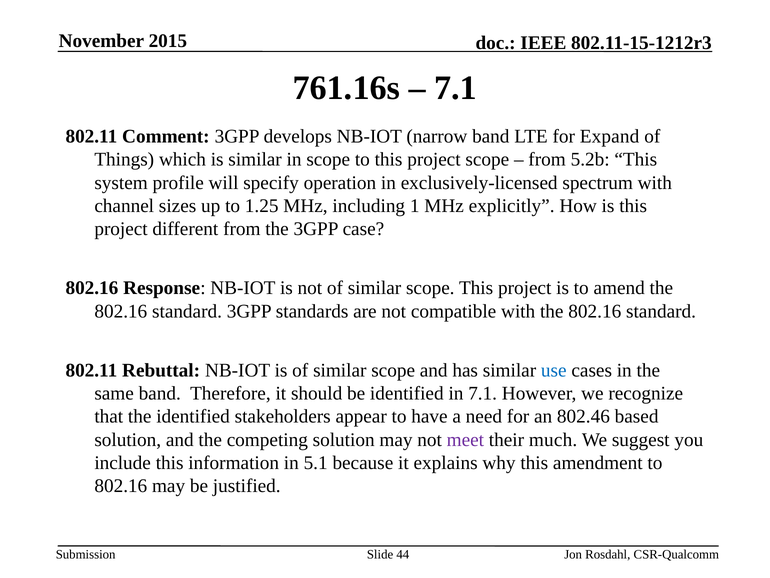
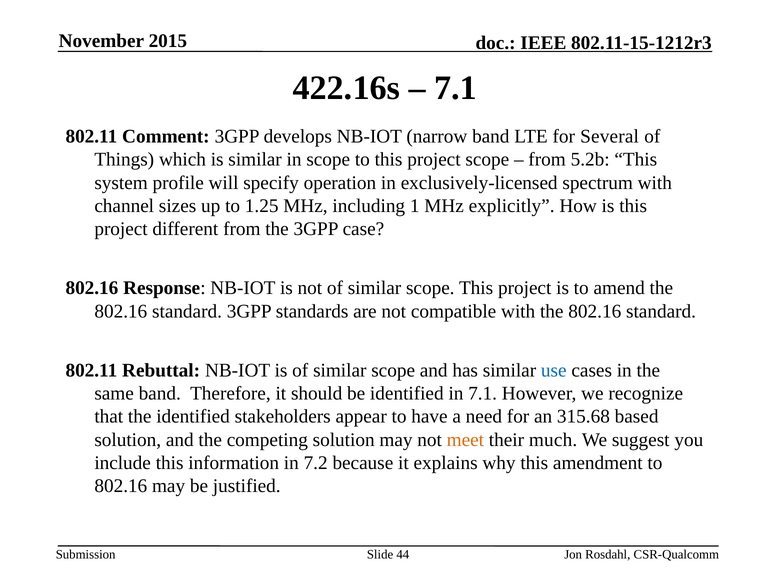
761.16s: 761.16s -> 422.16s (346, 88)
Expand: Expand -> Several (610, 136)
802.46: 802.46 -> 315.68 (583, 416)
meet colour: purple -> orange (465, 439)
5.1: 5.1 -> 7.2 (316, 462)
